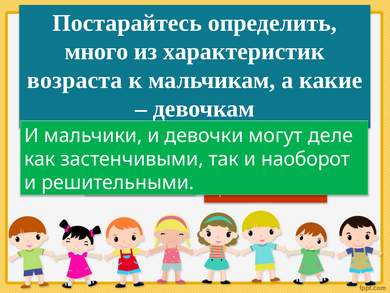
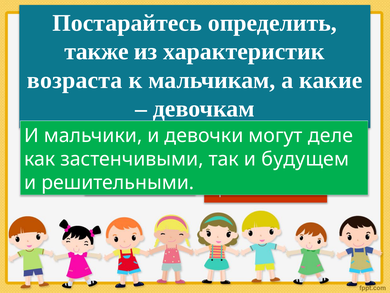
много: много -> также (97, 51)
наоборот: наоборот -> будущем (305, 159)
